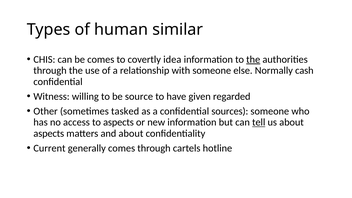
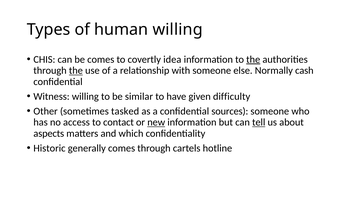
human similar: similar -> willing (178, 30)
the underline: none -> present (76, 71)
source: source -> similar (139, 96)
regarded: regarded -> difficulty (232, 96)
to aspects: aspects -> contact (119, 122)
new underline: none -> present (156, 122)
and about: about -> which (131, 133)
Current: Current -> Historic (49, 148)
